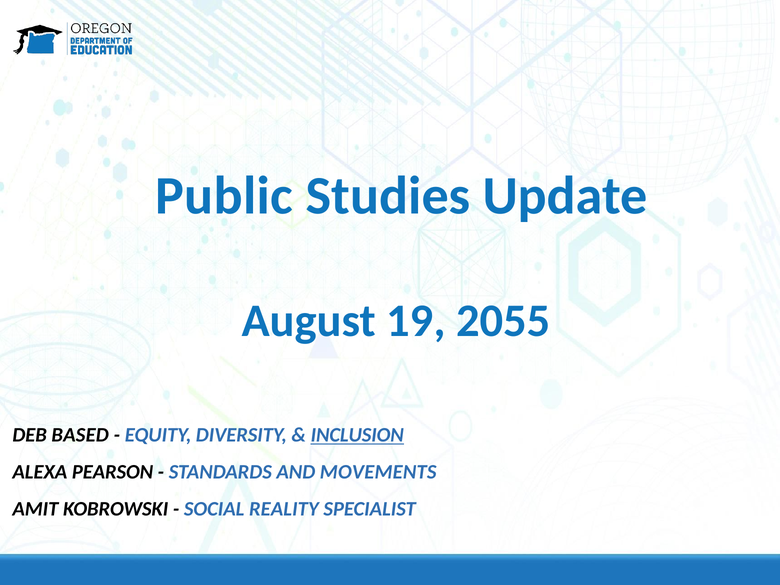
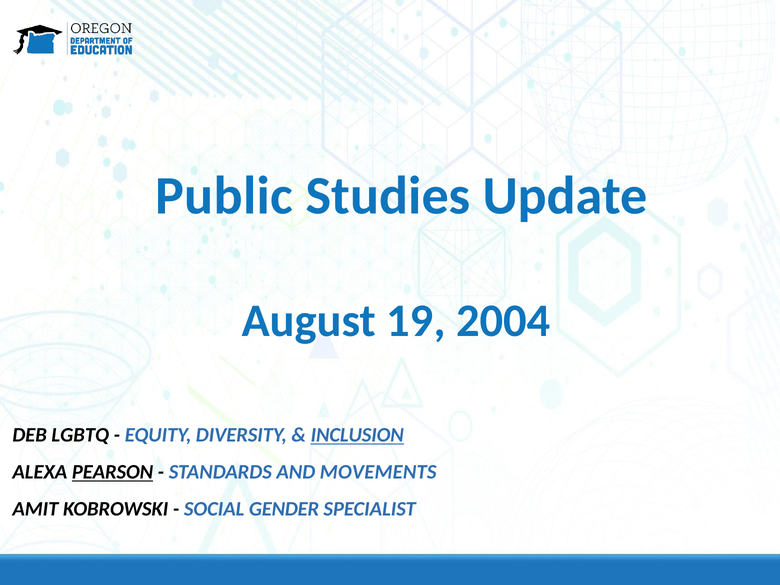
2055: 2055 -> 2004 (503, 321)
BASED: BASED -> LGBTQ (80, 435)
PEARSON underline: none -> present (113, 472)
REALITY: REALITY -> GENDER (284, 509)
